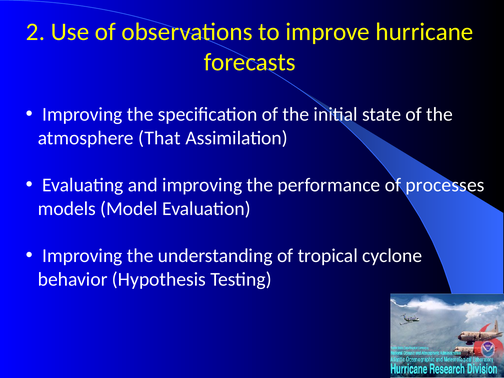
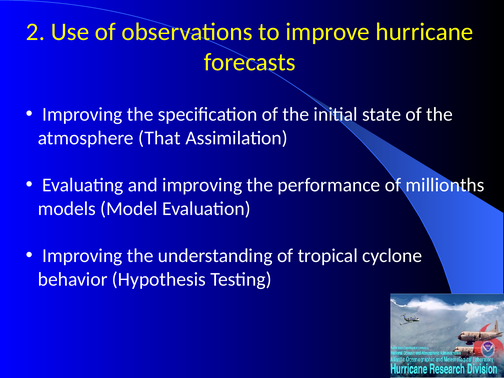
processes: processes -> millionths (445, 185)
